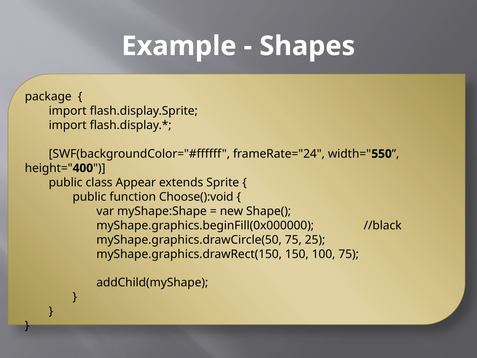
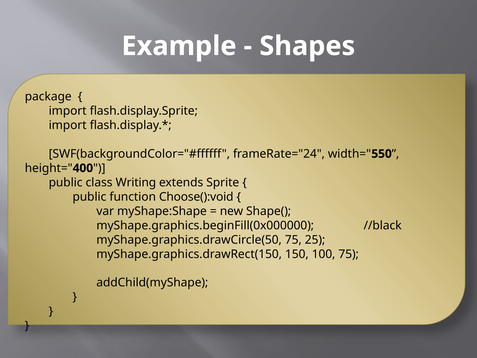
Appear: Appear -> Writing (136, 182)
